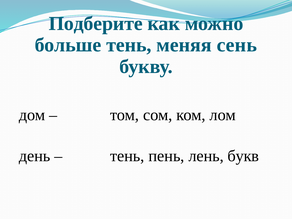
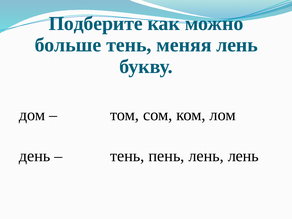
меняя сень: сень -> лень (237, 45)
лень букв: букв -> лень (243, 156)
